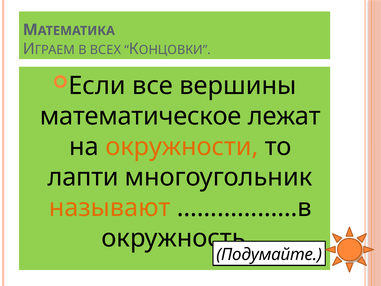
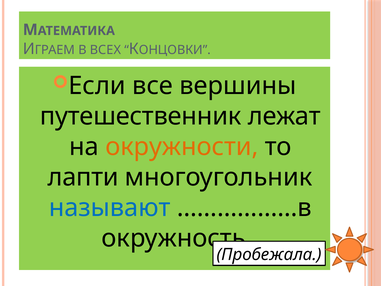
математическое: математическое -> путешественник (141, 116)
называют colour: orange -> blue (110, 207)
Подумайте: Подумайте -> Пробежала (269, 254)
